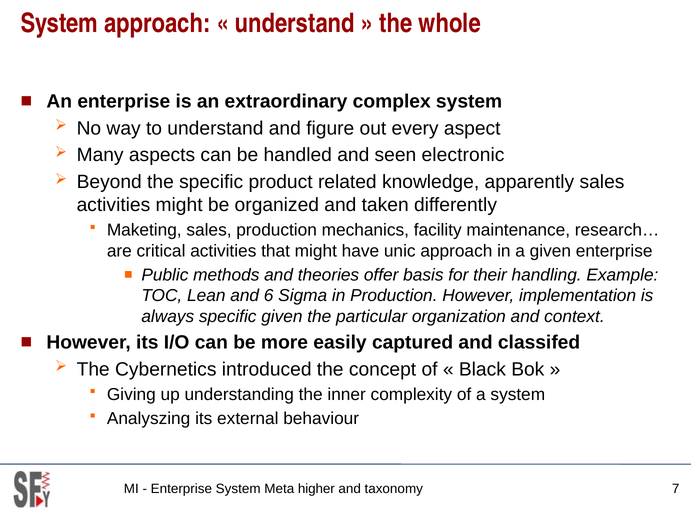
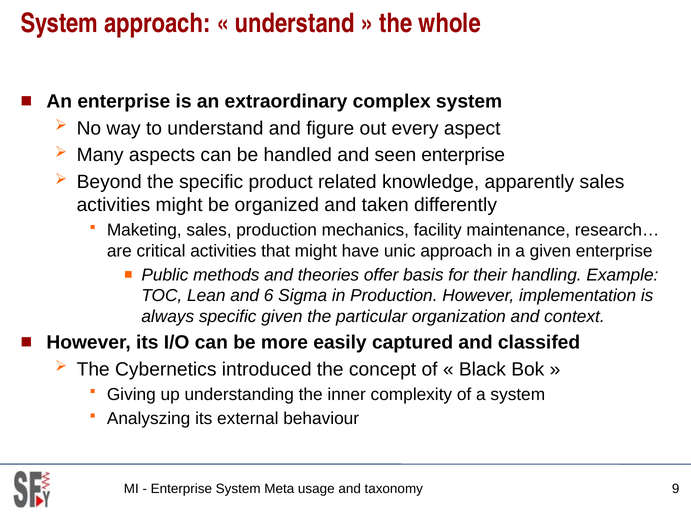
seen electronic: electronic -> enterprise (463, 155)
higher: higher -> usage (316, 489)
7: 7 -> 9 (676, 489)
